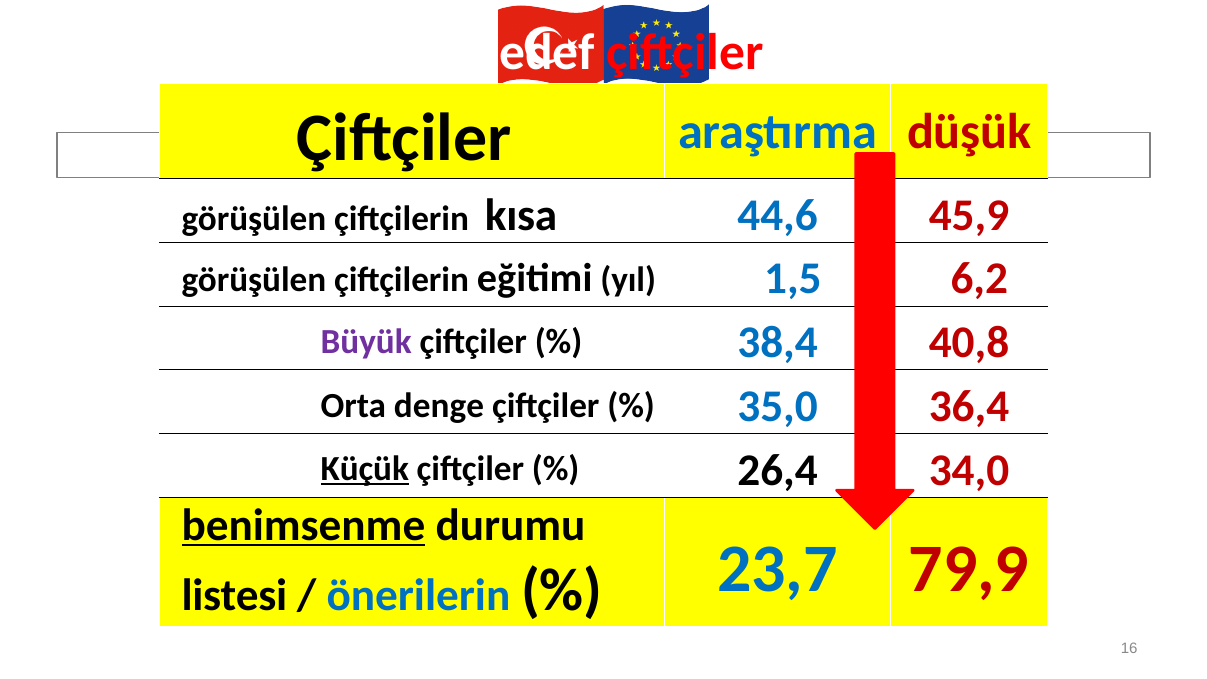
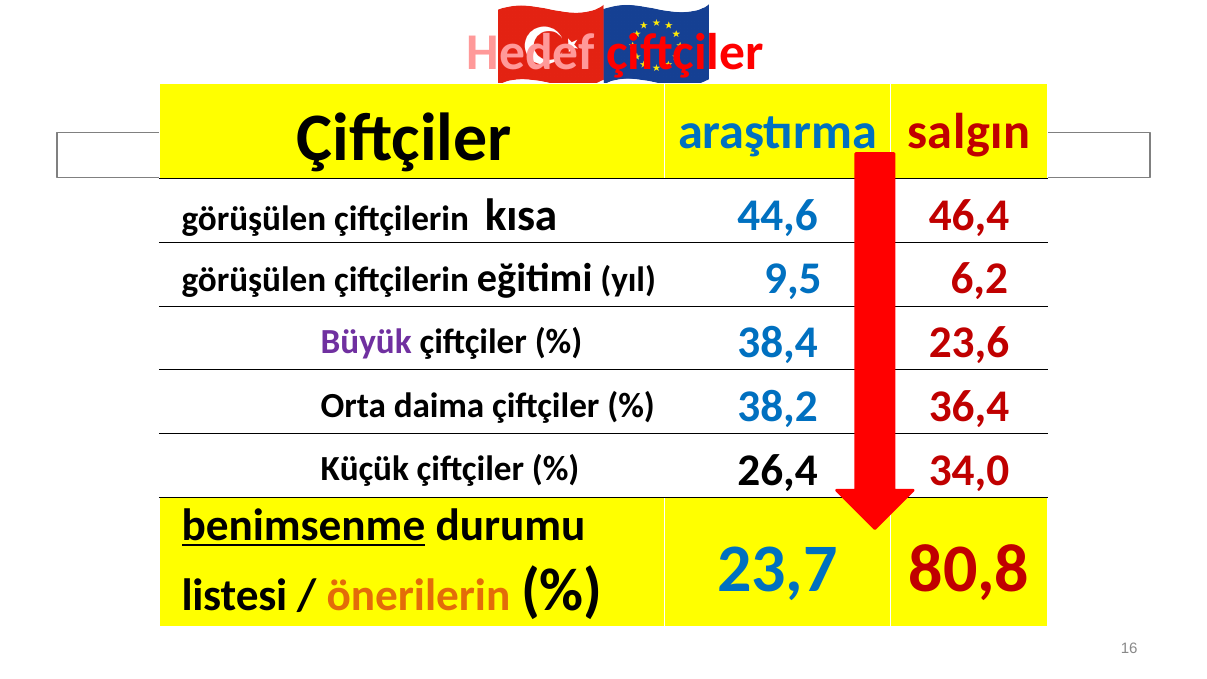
Hedef colour: white -> pink (531, 52)
düşük: düşük -> salgın (969, 132)
45,9: 45,9 -> 46,4 (969, 215)
1,5: 1,5 -> 9,5 (793, 279)
40,8: 40,8 -> 23,6 (969, 343)
denge: denge -> daima (439, 405)
35,0: 35,0 -> 38,2 (778, 406)
Küçük underline: present -> none (365, 469)
önerilerin colour: blue -> orange (418, 595)
79,9: 79,9 -> 80,8 (969, 569)
